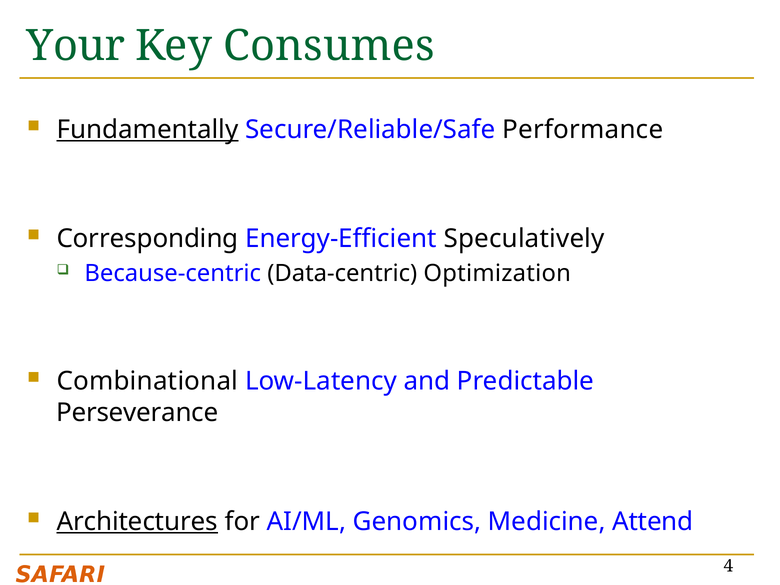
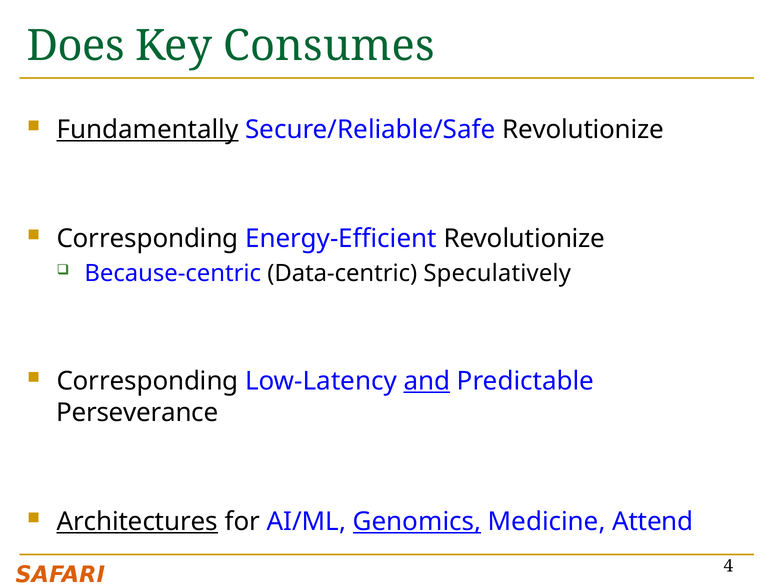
Your: Your -> Does (76, 46)
Secure/Reliable/Safe Performance: Performance -> Revolutionize (583, 130)
Energy-Efficient Speculatively: Speculatively -> Revolutionize (524, 239)
Optimization: Optimization -> Speculatively (497, 273)
Combinational: Combinational -> Corresponding (148, 381)
and underline: none -> present (427, 381)
Genomics underline: none -> present (417, 522)
